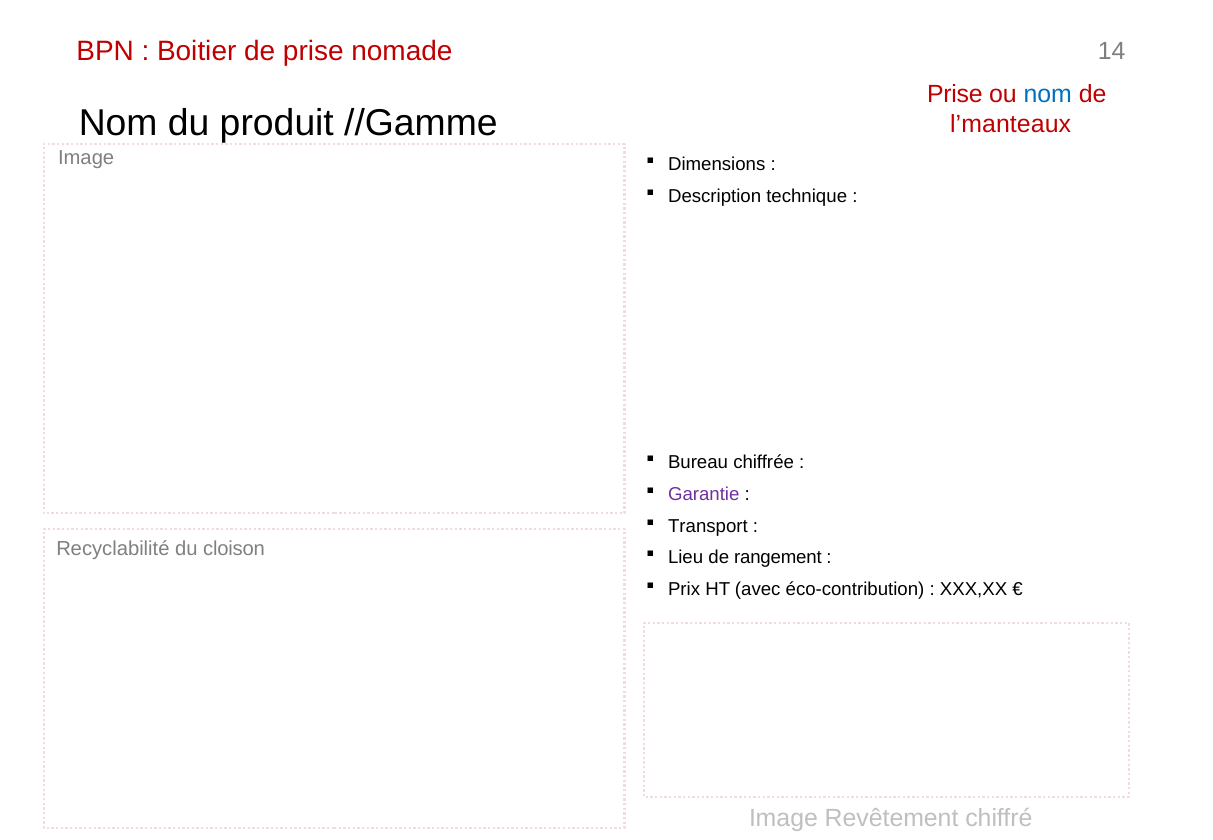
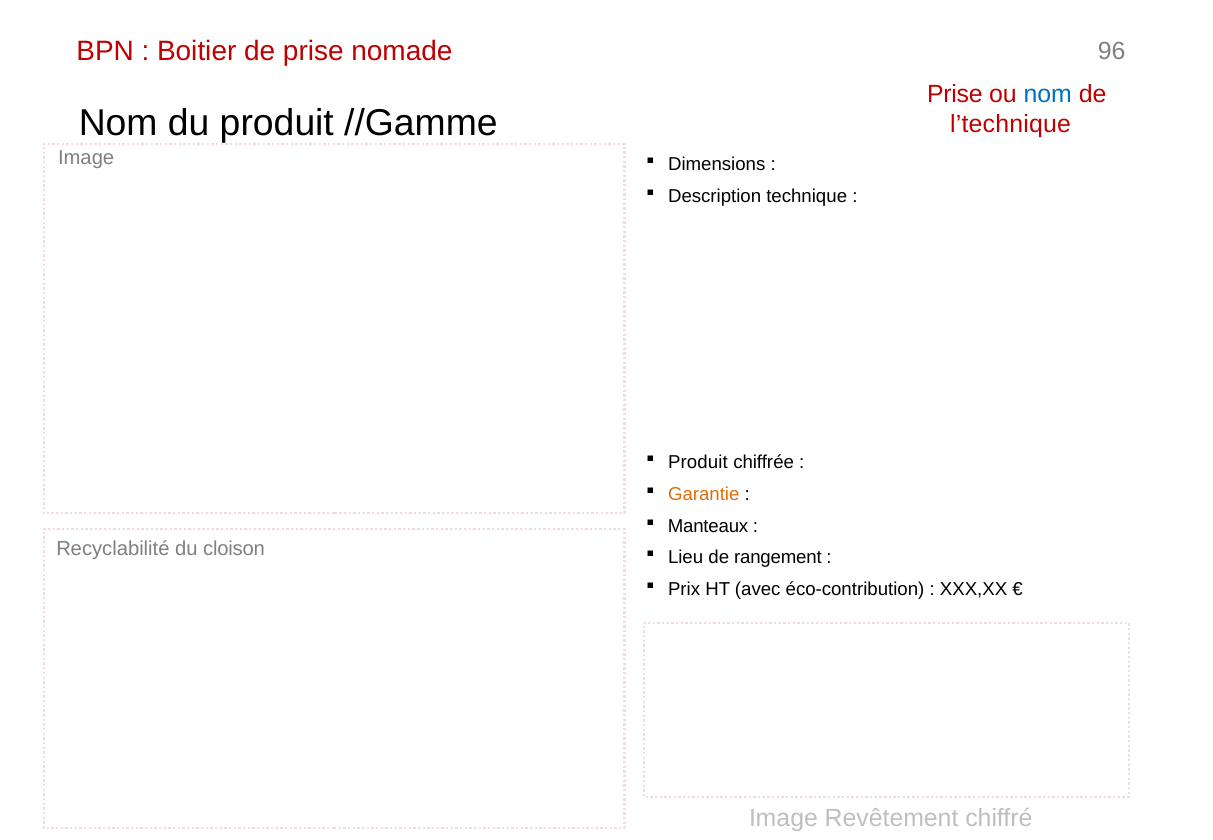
14: 14 -> 96 (1112, 51)
l’manteaux: l’manteaux -> l’technique (1011, 124)
Bureau: Bureau -> Produit (698, 463)
Garantie colour: purple -> orange (704, 494)
Transport: Transport -> Manteaux (708, 526)
